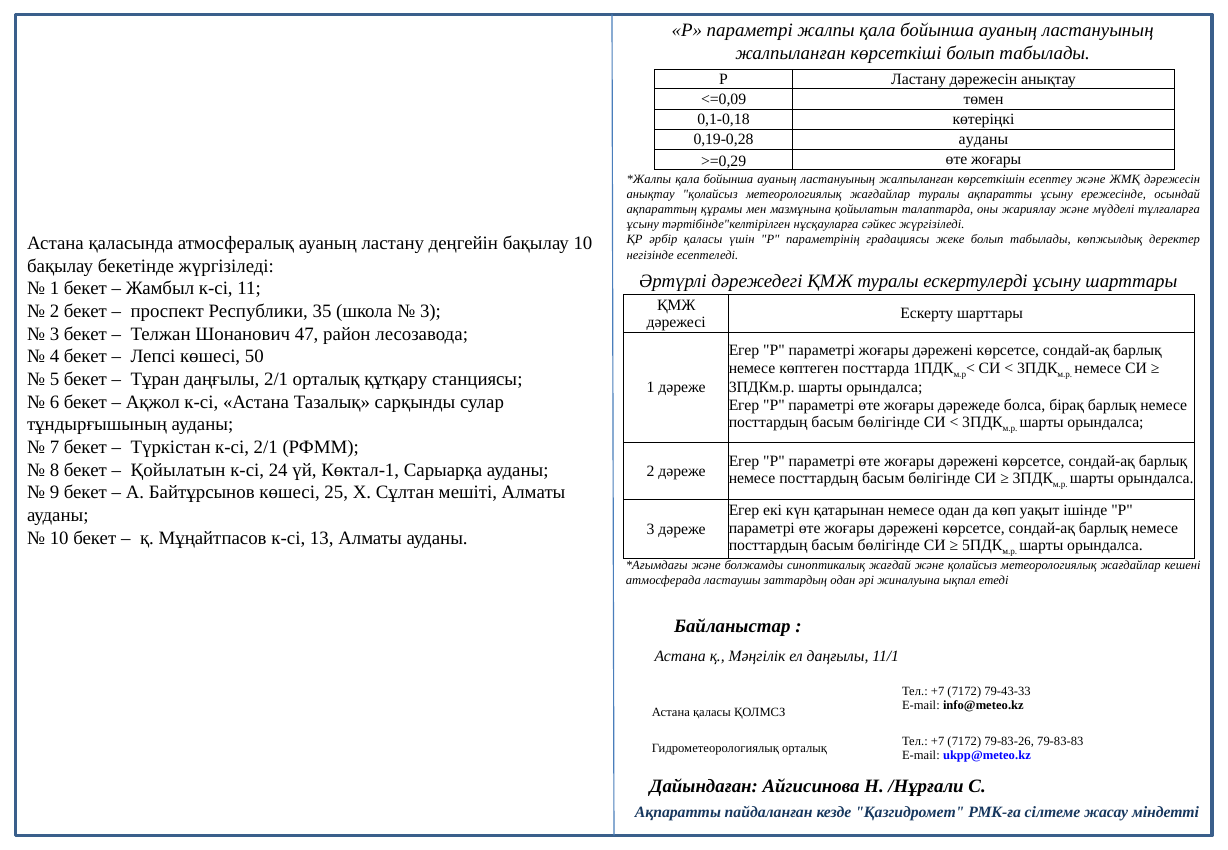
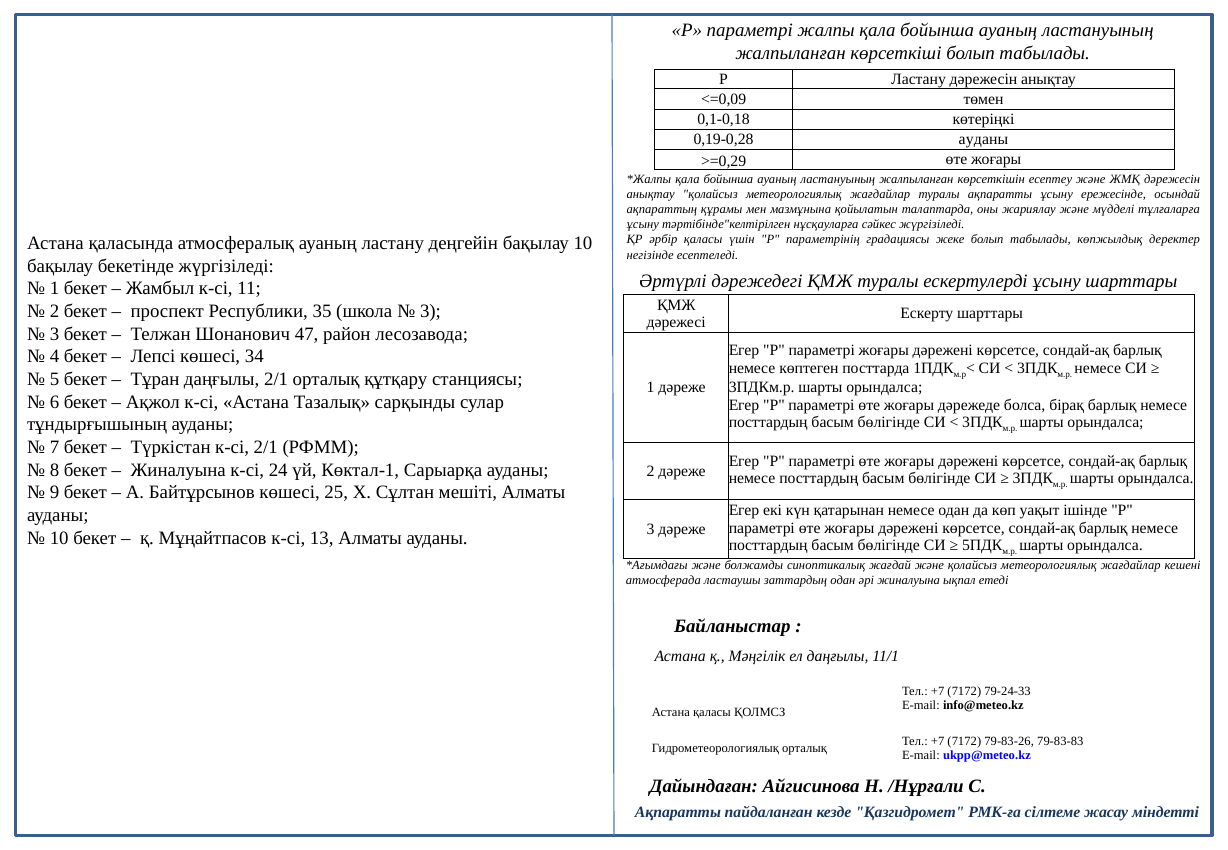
50: 50 -> 34 (254, 357)
Қойылатын: Қойылатын -> Жиналуына (178, 470)
79-43-33: 79-43-33 -> 79-24-33 (1007, 692)
